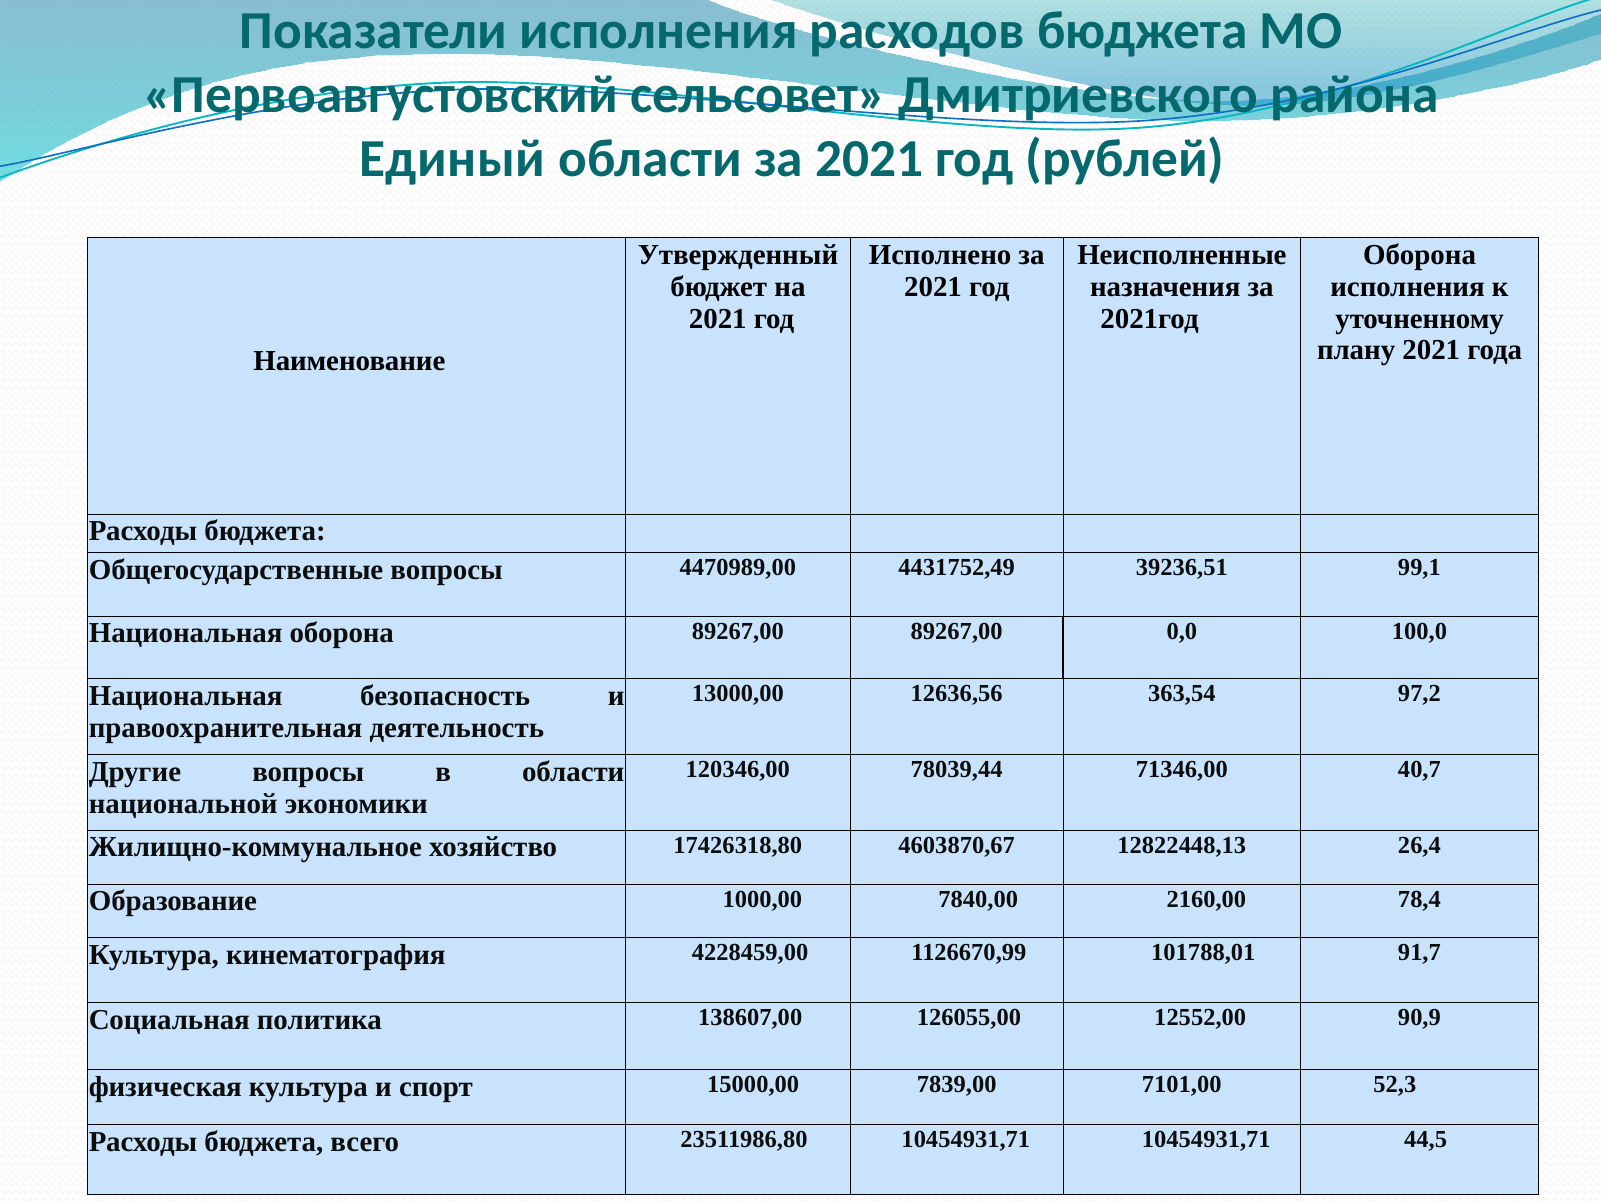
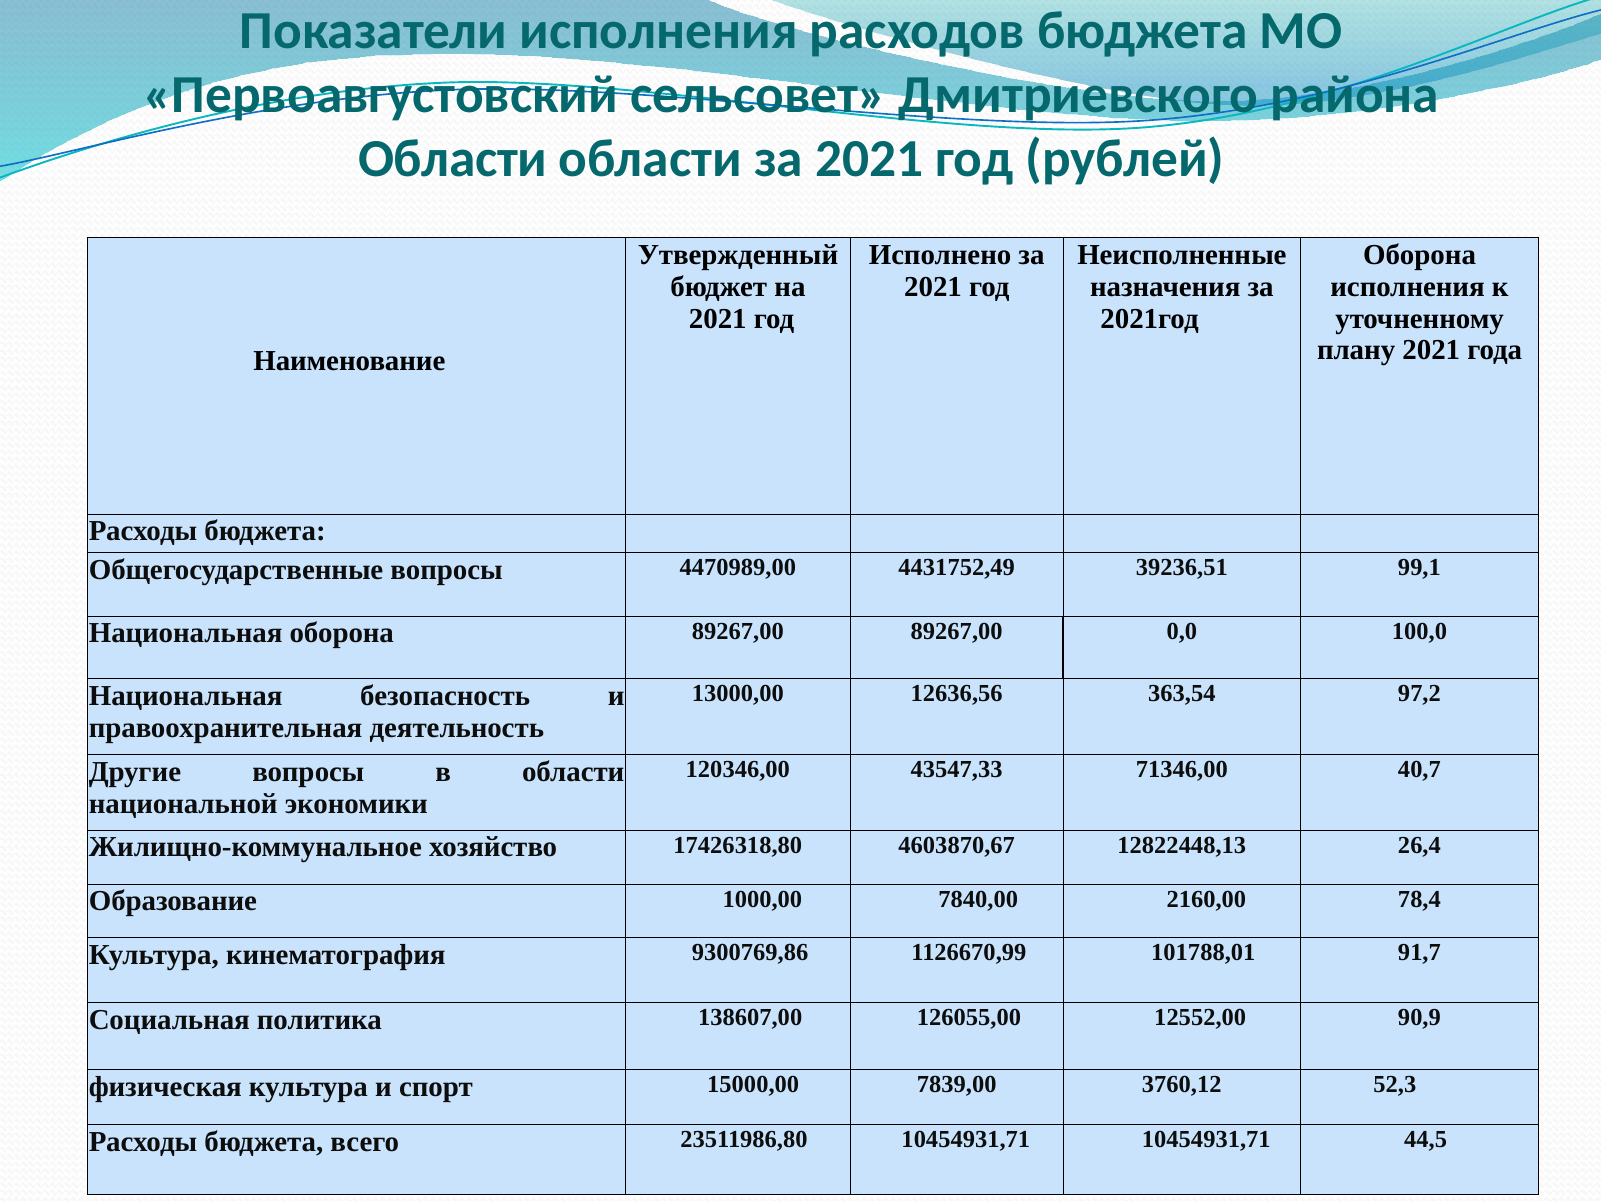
Единый: Единый -> Области (453, 159)
78039,44: 78039,44 -> 43547,33 (957, 769)
4228459,00: 4228459,00 -> 9300769,86 (750, 953)
7101,00: 7101,00 -> 3760,12 (1182, 1084)
